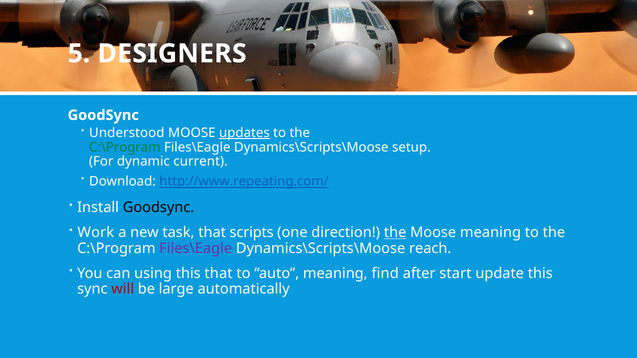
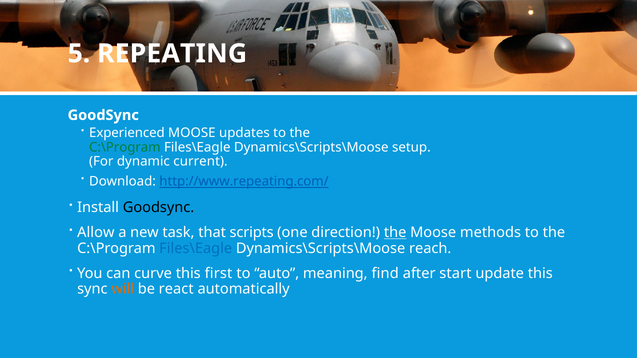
DESIGNERS: DESIGNERS -> REPEATING (172, 54)
Understood: Understood -> Experienced (127, 133)
updates underline: present -> none (244, 133)
Work: Work -> Allow (96, 233)
Moose meaning: meaning -> methods (491, 233)
Files\Eagle colour: purple -> blue (196, 248)
using: using -> curve (153, 274)
this that: that -> first (219, 274)
will colour: red -> orange (123, 289)
large: large -> react (176, 289)
